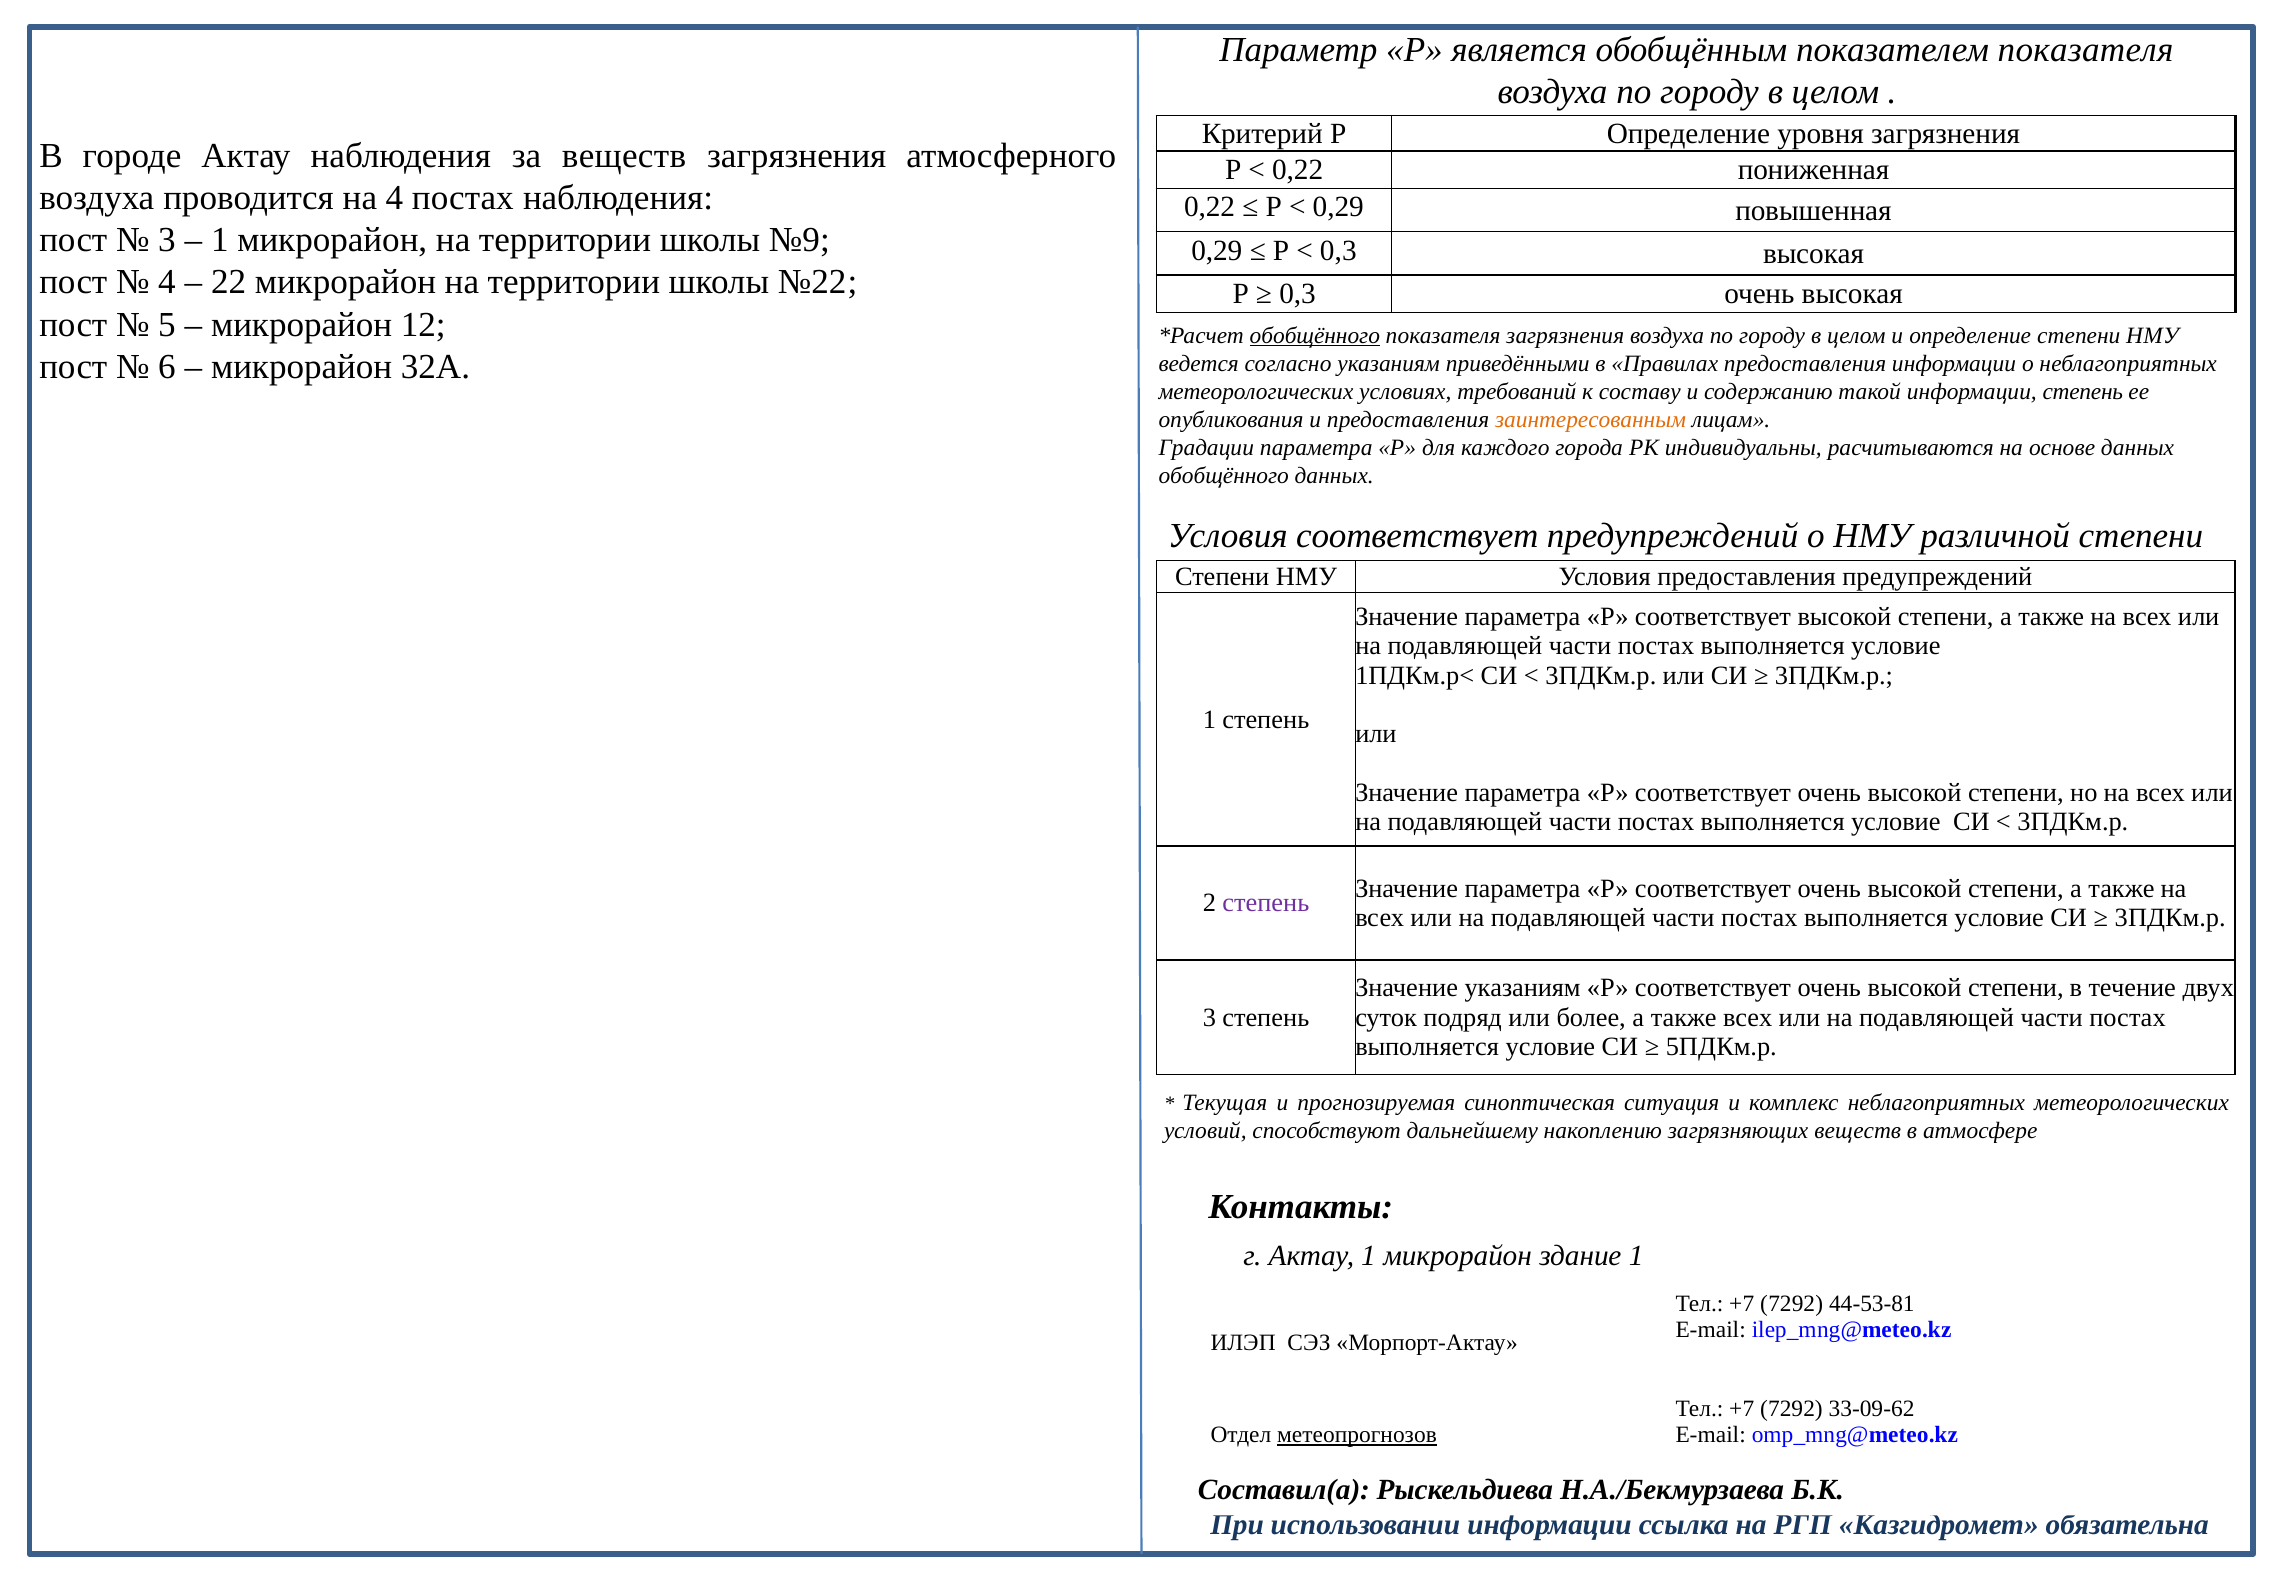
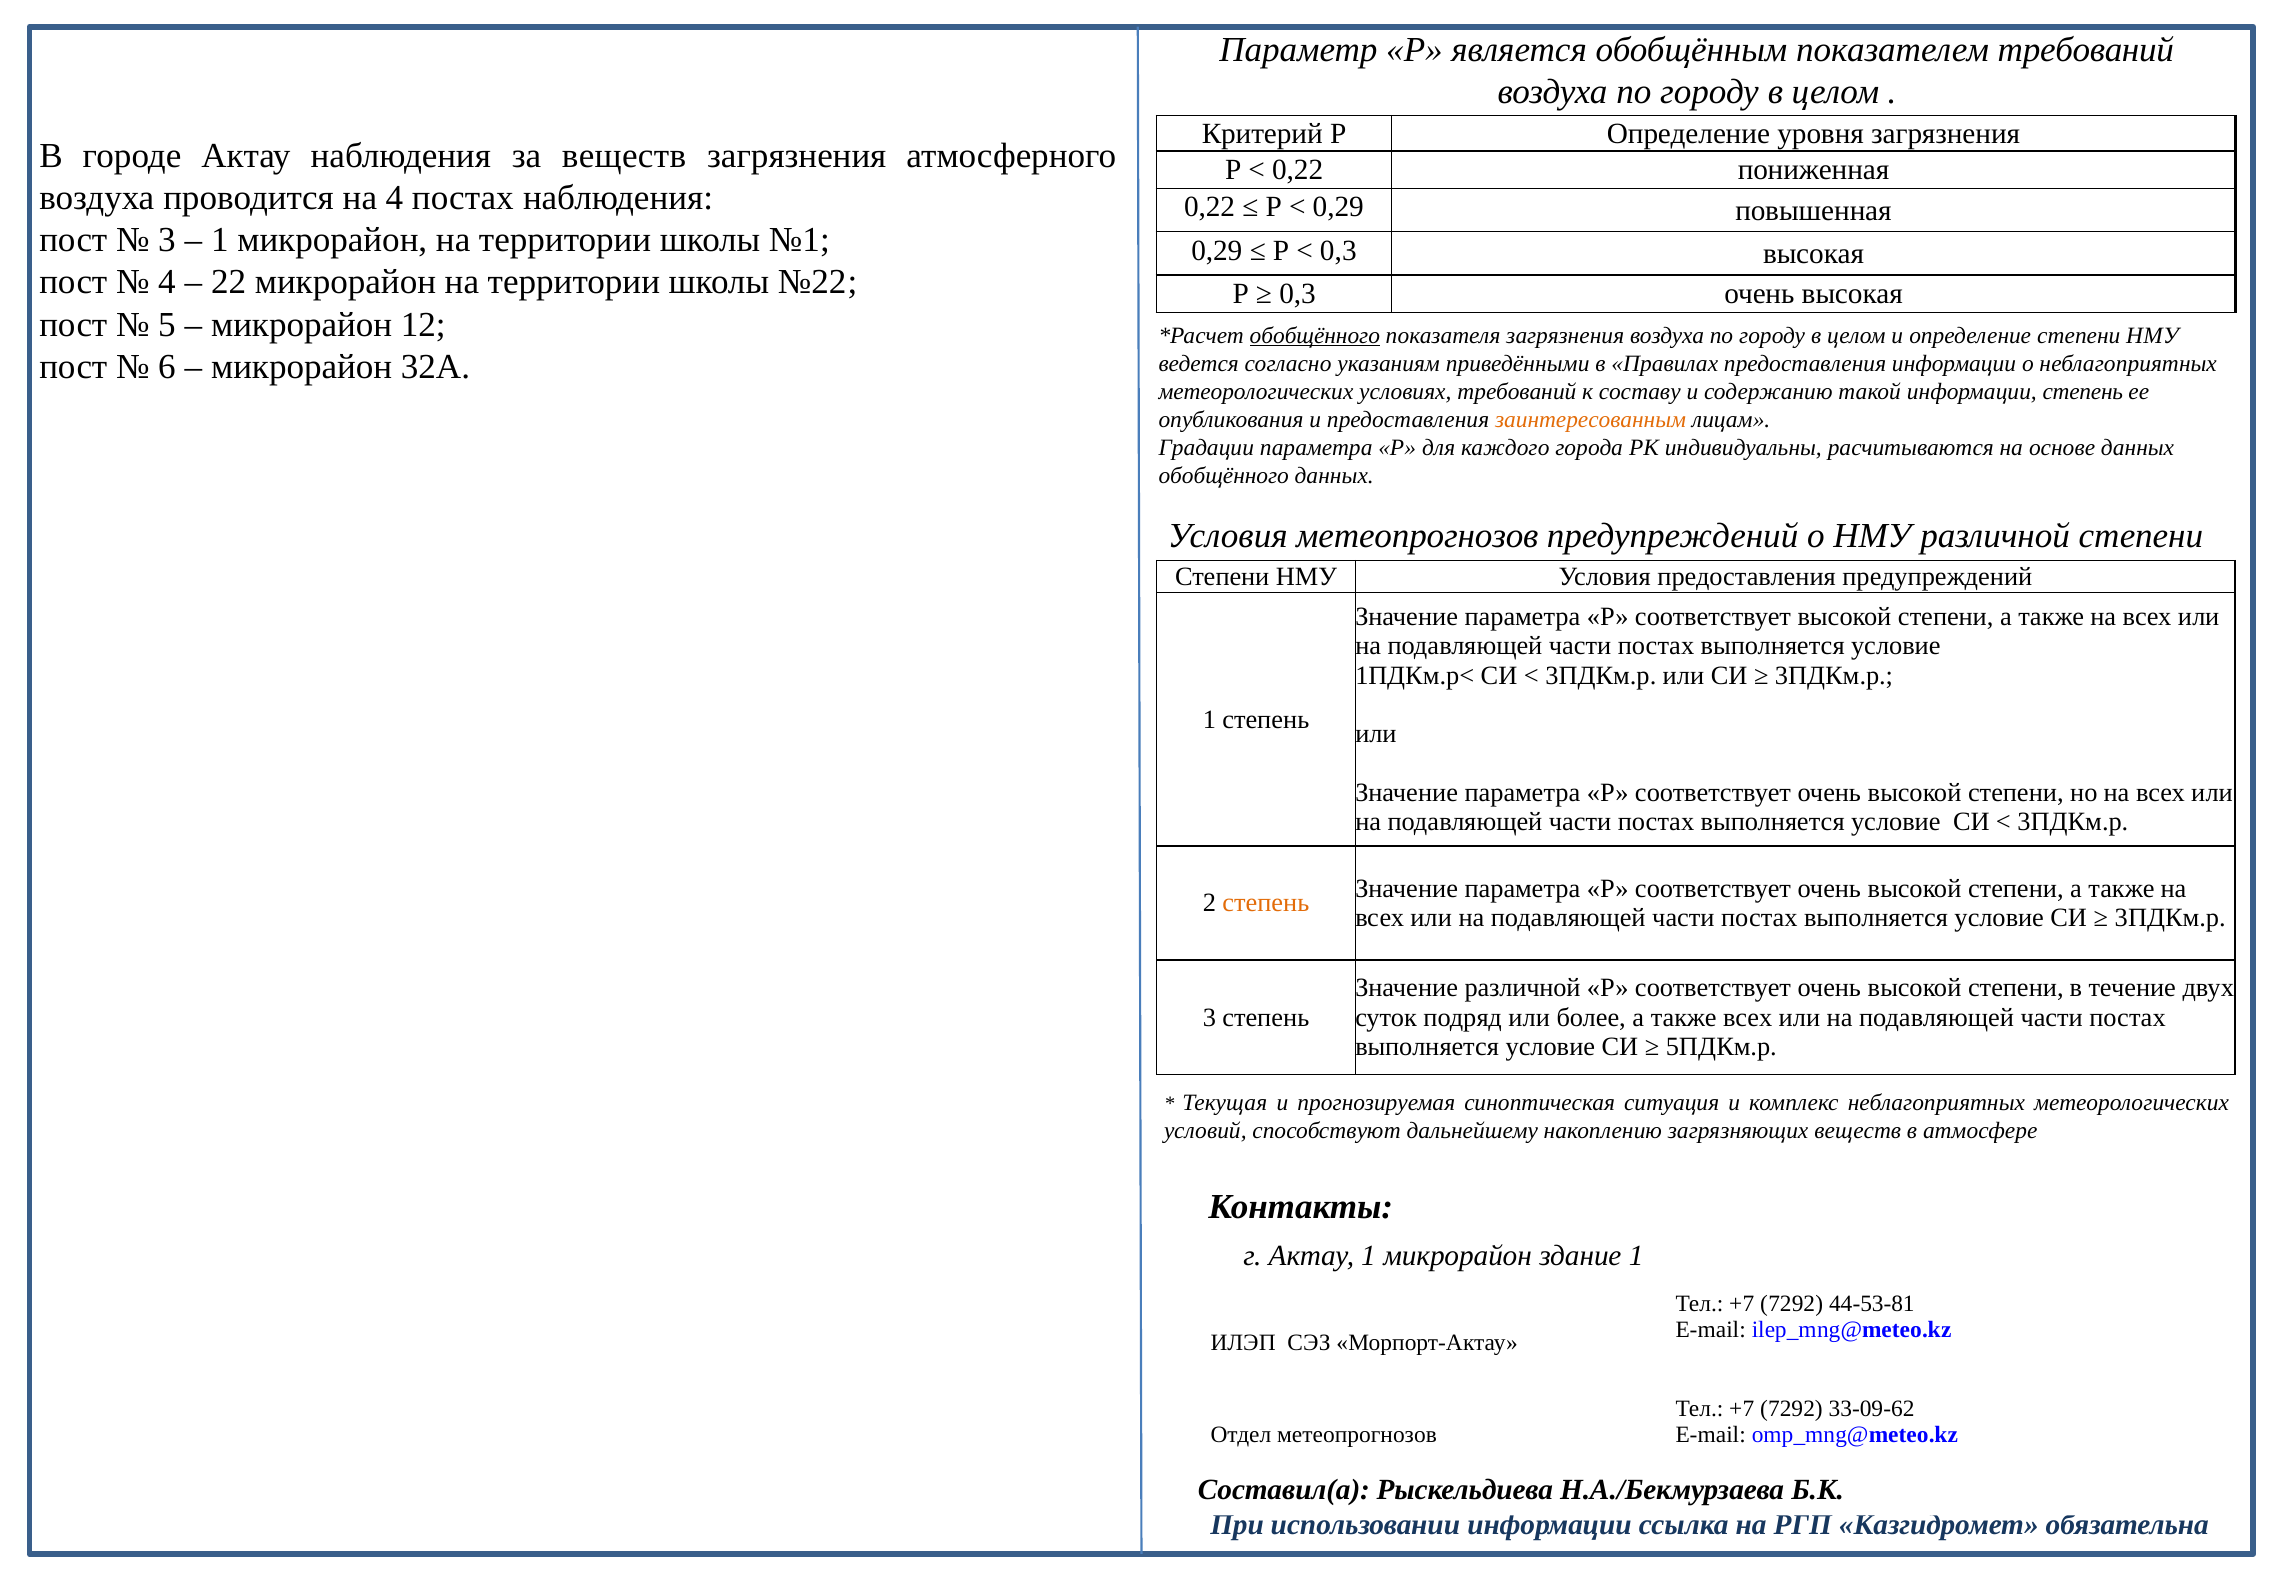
показателем показателя: показателя -> требований (2086, 49)
№9: №9 -> №1 (799, 240)
Условия соответствует: соответствует -> метеопрогнозов (1417, 536)
степень colour: purple -> orange (1266, 903)
Значение указаниям: указаниям -> различной (1523, 988)
метеопрогнозов underline: present -> none (1357, 1435)
